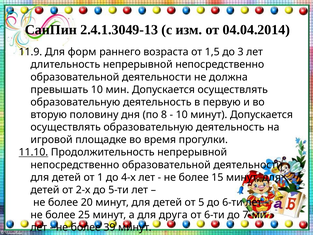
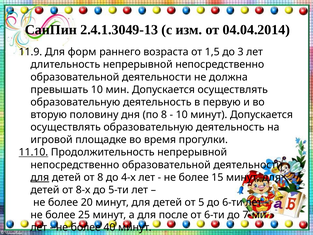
для underline: none -> present (40, 177)
от 1: 1 -> 8 (100, 177)
2-х: 2-х -> 8-х (83, 190)
друга: друга -> после (173, 215)
39: 39 -> 40 (109, 227)
